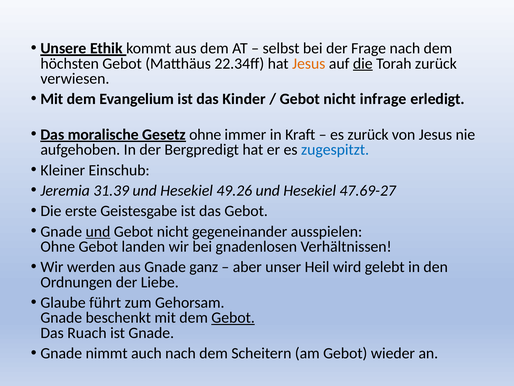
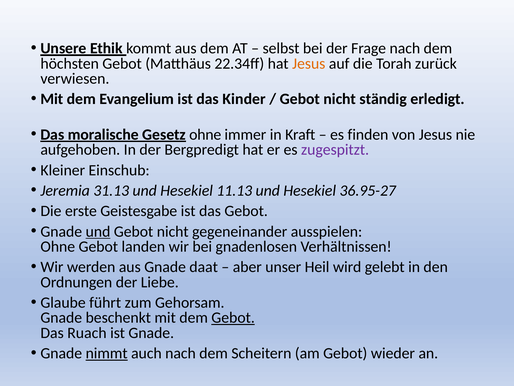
die underline: present -> none (363, 63)
infrage: infrage -> ständig (383, 99)
es zurück: zurück -> finden (368, 134)
zugespitzt colour: blue -> purple (335, 150)
31.39: 31.39 -> 31.13 (111, 190)
49.26: 49.26 -> 11.13 (234, 190)
47.69-27: 47.69-27 -> 36.95-27 (368, 190)
ganz: ganz -> daat (204, 267)
nimmt underline: none -> present (107, 353)
